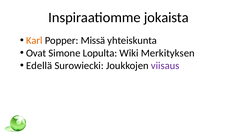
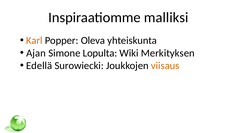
jokaista: jokaista -> malliksi (166, 17)
Missä: Missä -> Oleva (93, 41)
Ovat: Ovat -> Ajan (36, 53)
viisaus colour: purple -> orange (165, 66)
